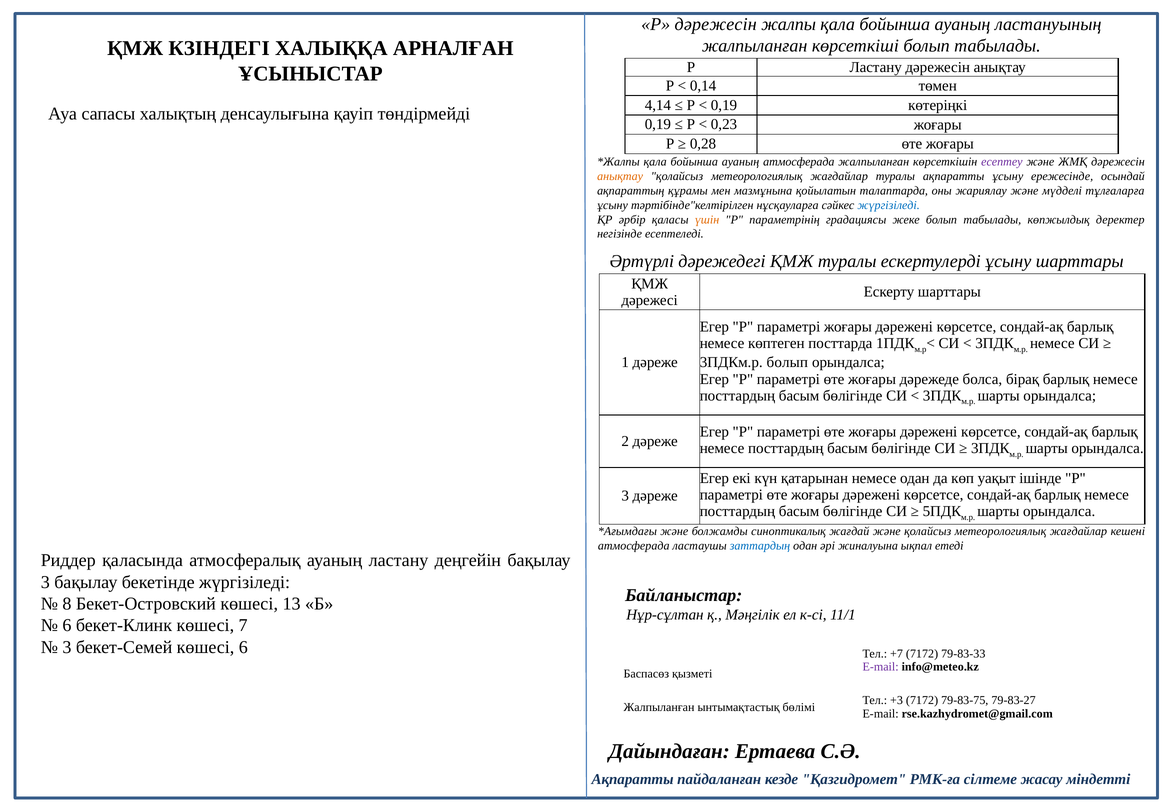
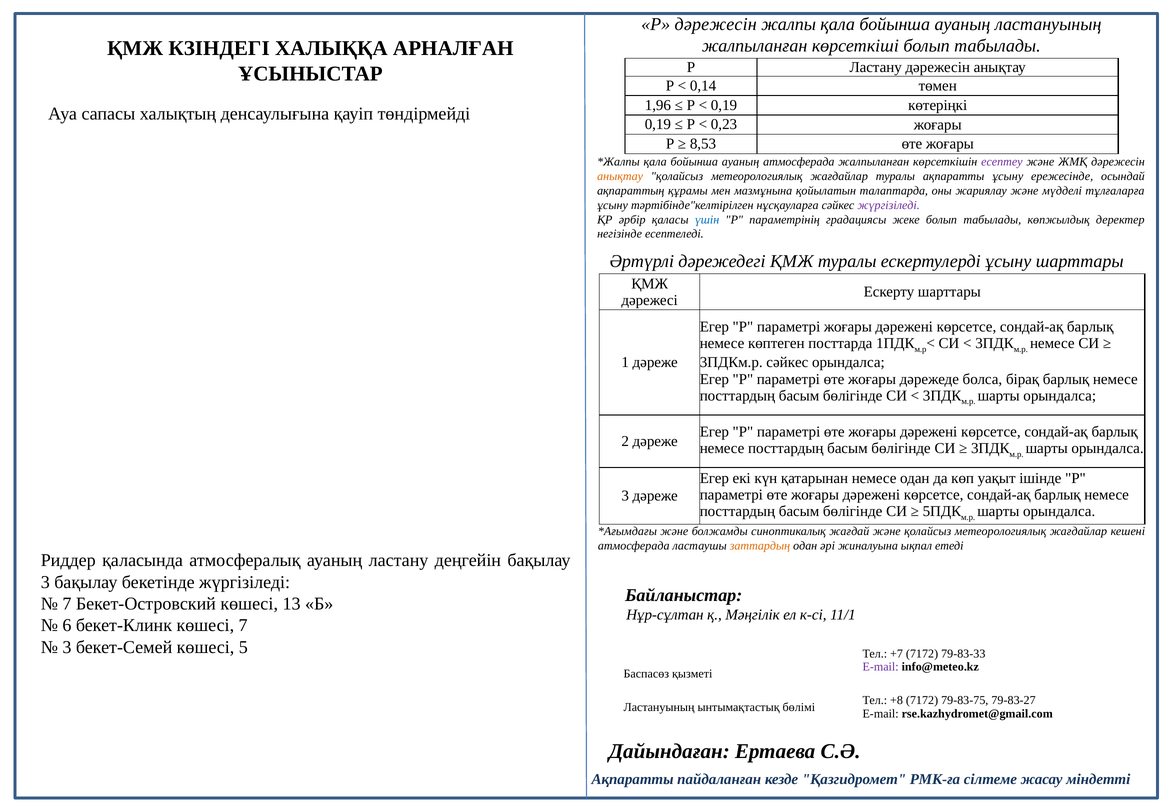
4,14: 4,14 -> 1,96 (658, 105)
0,28: 0,28 -> 8,53 (703, 144)
жүргізіледі colour: blue -> purple (889, 205)
үшін colour: orange -> blue (707, 220)
3ПДКм.р болып: болып -> сәйкес (787, 363)
заттардың colour: blue -> orange (760, 546)
8: 8 -> 7 (67, 604)
көшесі 6: 6 -> 5 (243, 647)
+3: +3 -> +8 (896, 701)
Жалпыланған: Жалпыланған -> Ластануының (659, 707)
